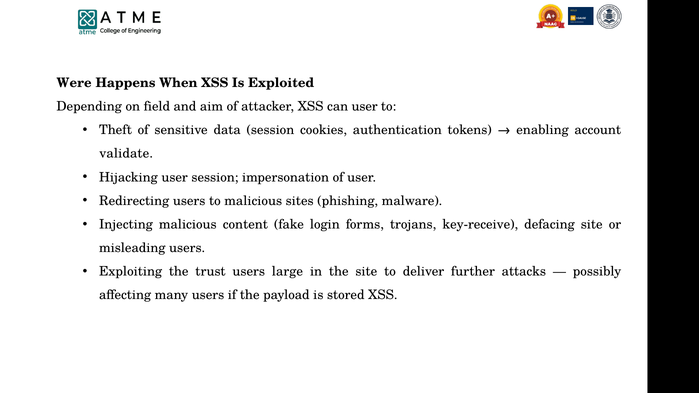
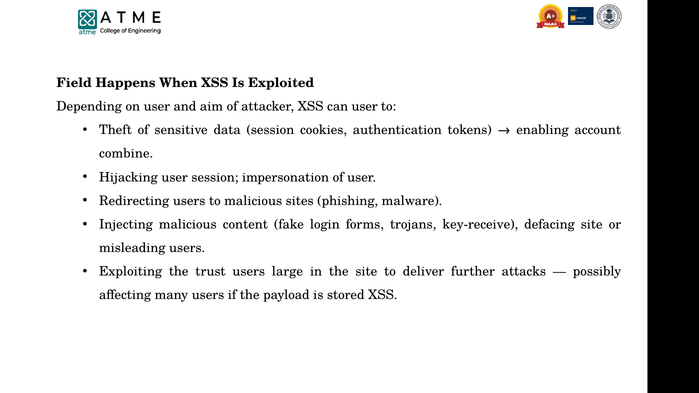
Were: Were -> Field (74, 83)
on field: field -> user (157, 107)
validate: validate -> combine (126, 154)
